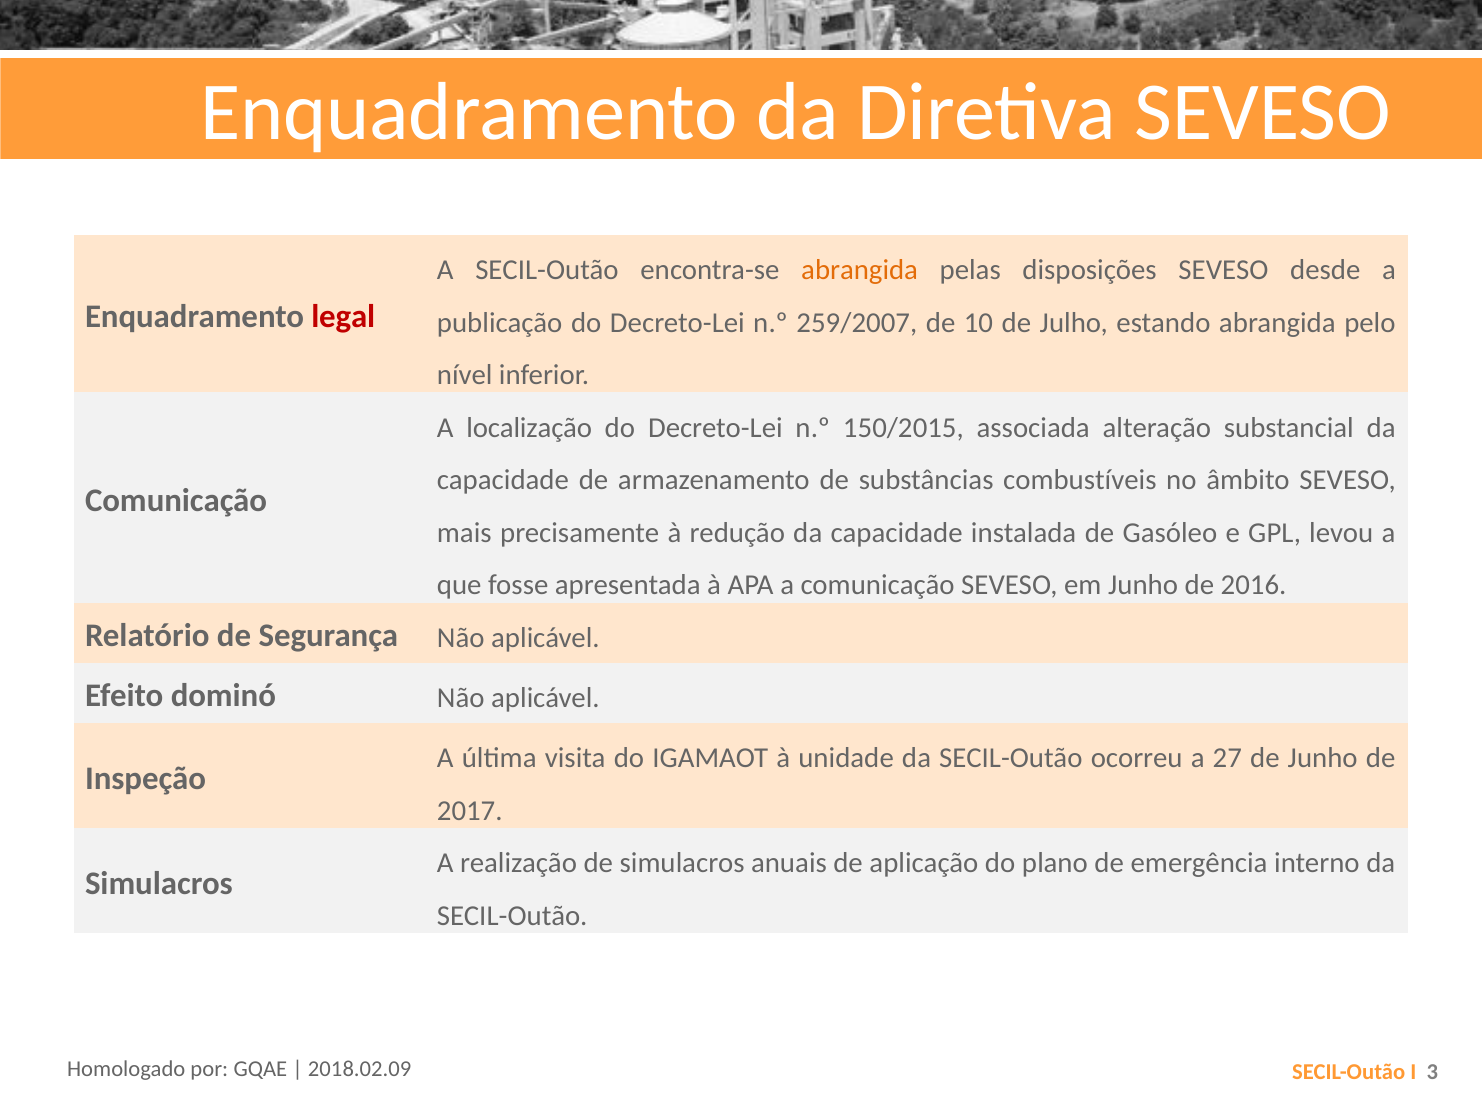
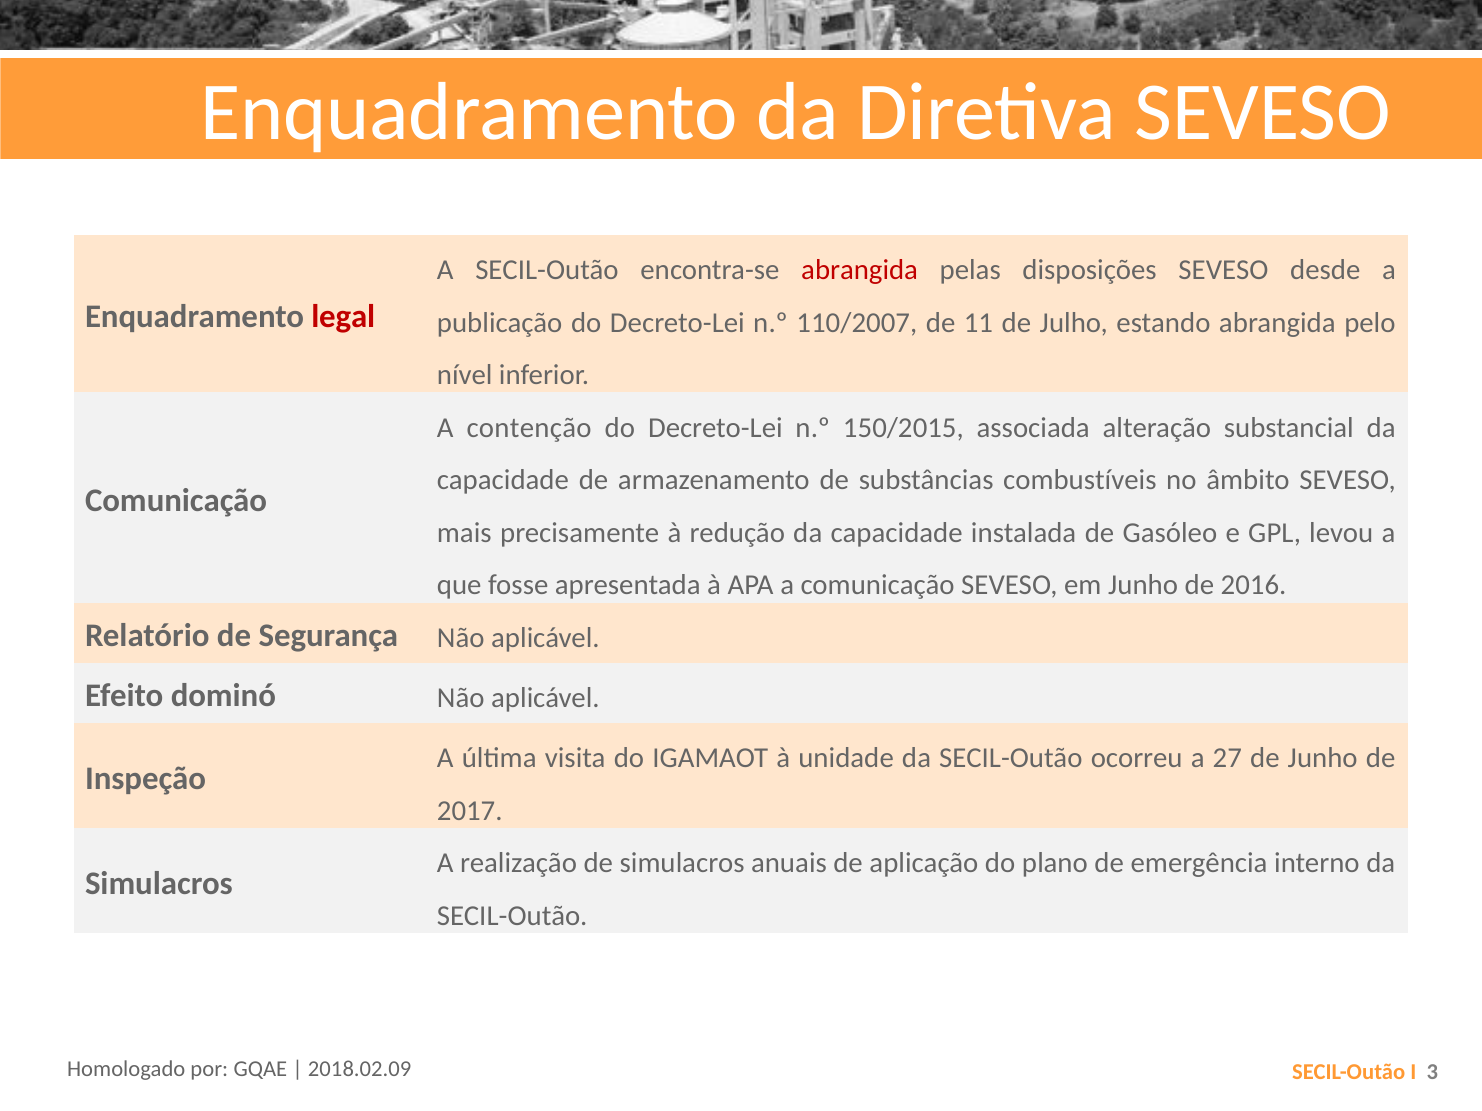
abrangida colour: orange -> red (860, 270)
259/2007: 259/2007 -> 110/2007 (857, 323)
10: 10 -> 11 (978, 323)
localização: localização -> contenção (529, 428)
